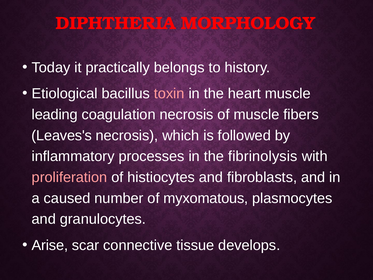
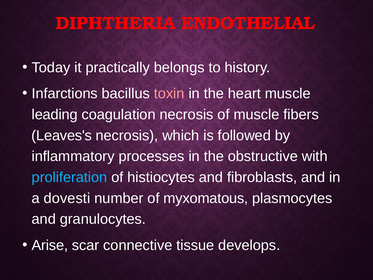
MORPHOLOGY: MORPHOLOGY -> ENDOTHELIAL (248, 23)
Etiological: Etiological -> Infarctions (65, 94)
fibrinolysis: fibrinolysis -> obstructive (263, 156)
proliferation colour: pink -> light blue (70, 177)
caused: caused -> dovesti (67, 198)
